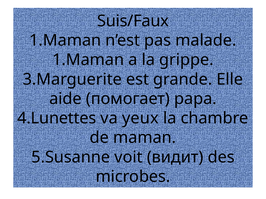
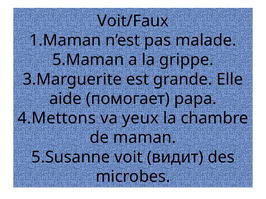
Suis/Faux: Suis/Faux -> Voit/Faux (133, 21)
1.Maman: 1.Maman -> 5.Maman (88, 60)
4.Lunettes: 4.Lunettes -> 4.Mettons (57, 118)
